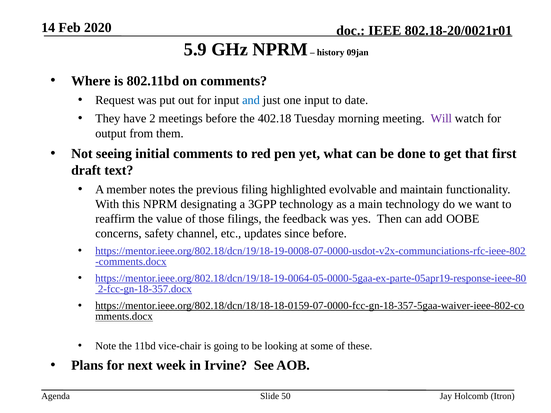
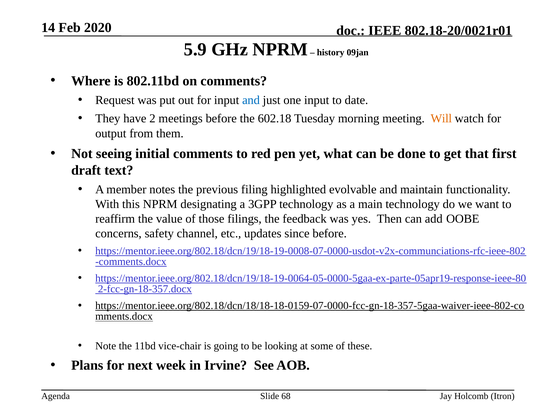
402.18: 402.18 -> 602.18 (275, 119)
Will colour: purple -> orange (441, 119)
50: 50 -> 68 (286, 396)
